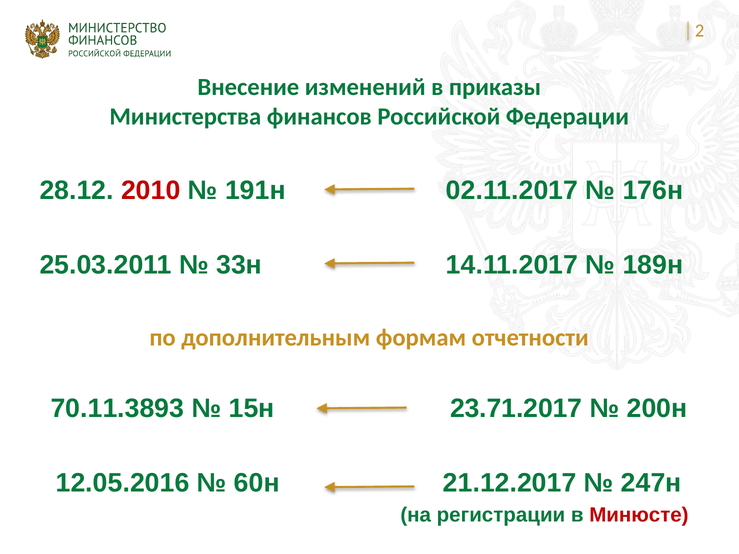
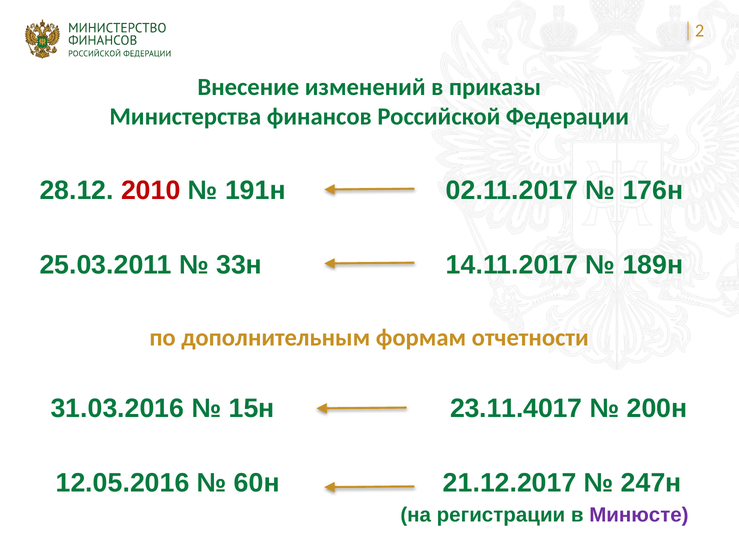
70.11.3893: 70.11.3893 -> 31.03.2016 (117, 408)
23.71.2017: 23.71.2017 -> 23.11.4017 (516, 408)
Минюсте colour: red -> purple (639, 515)
